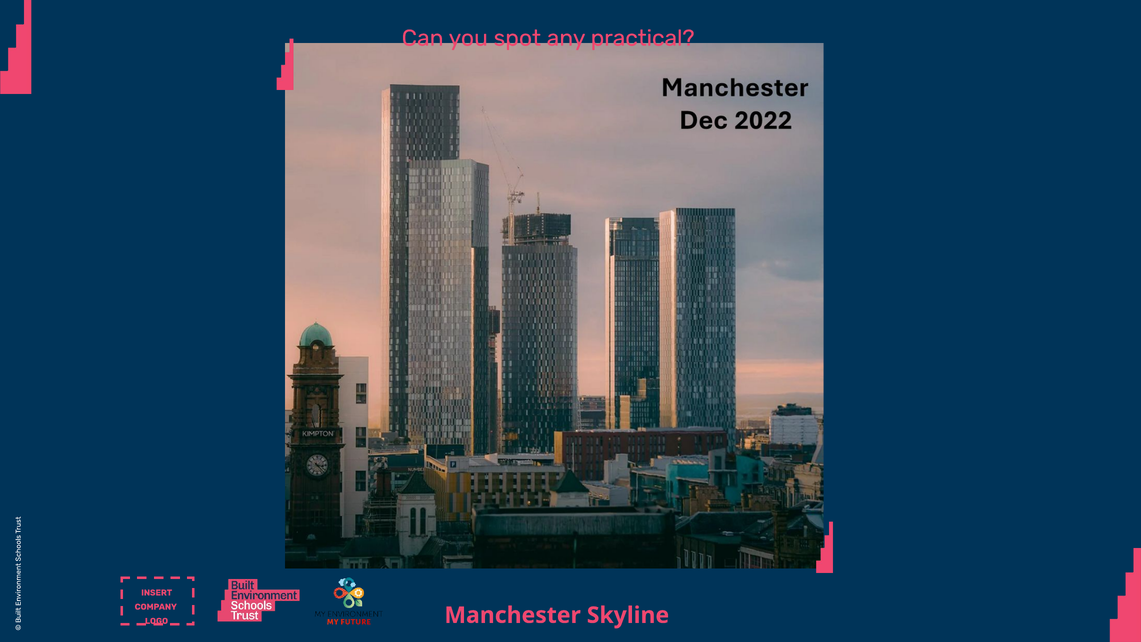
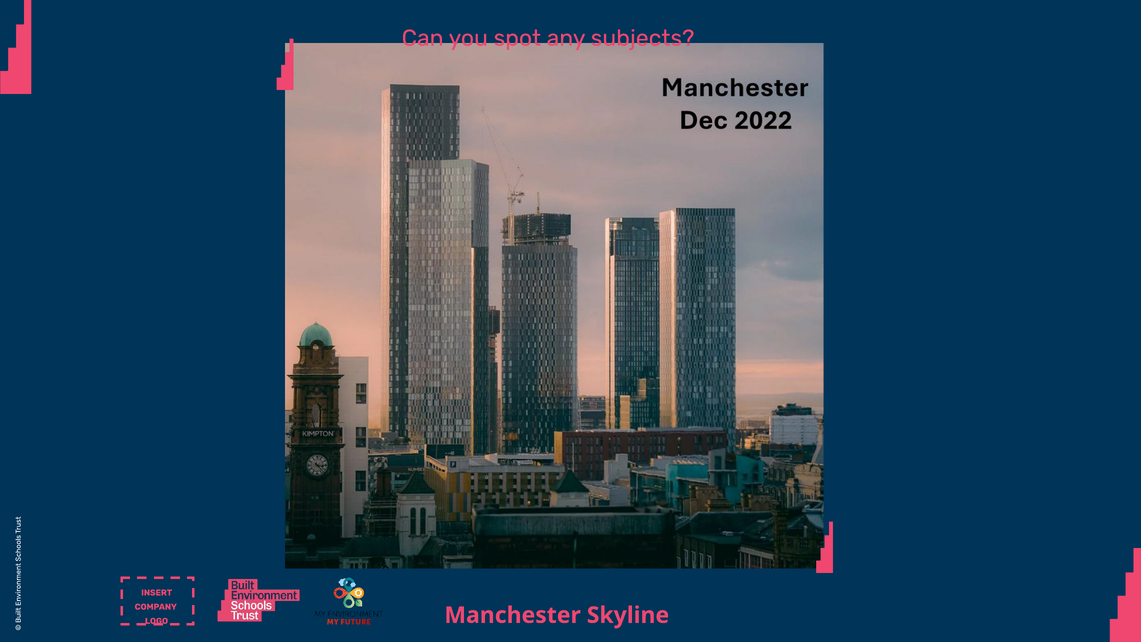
practical: practical -> subjects (642, 38)
